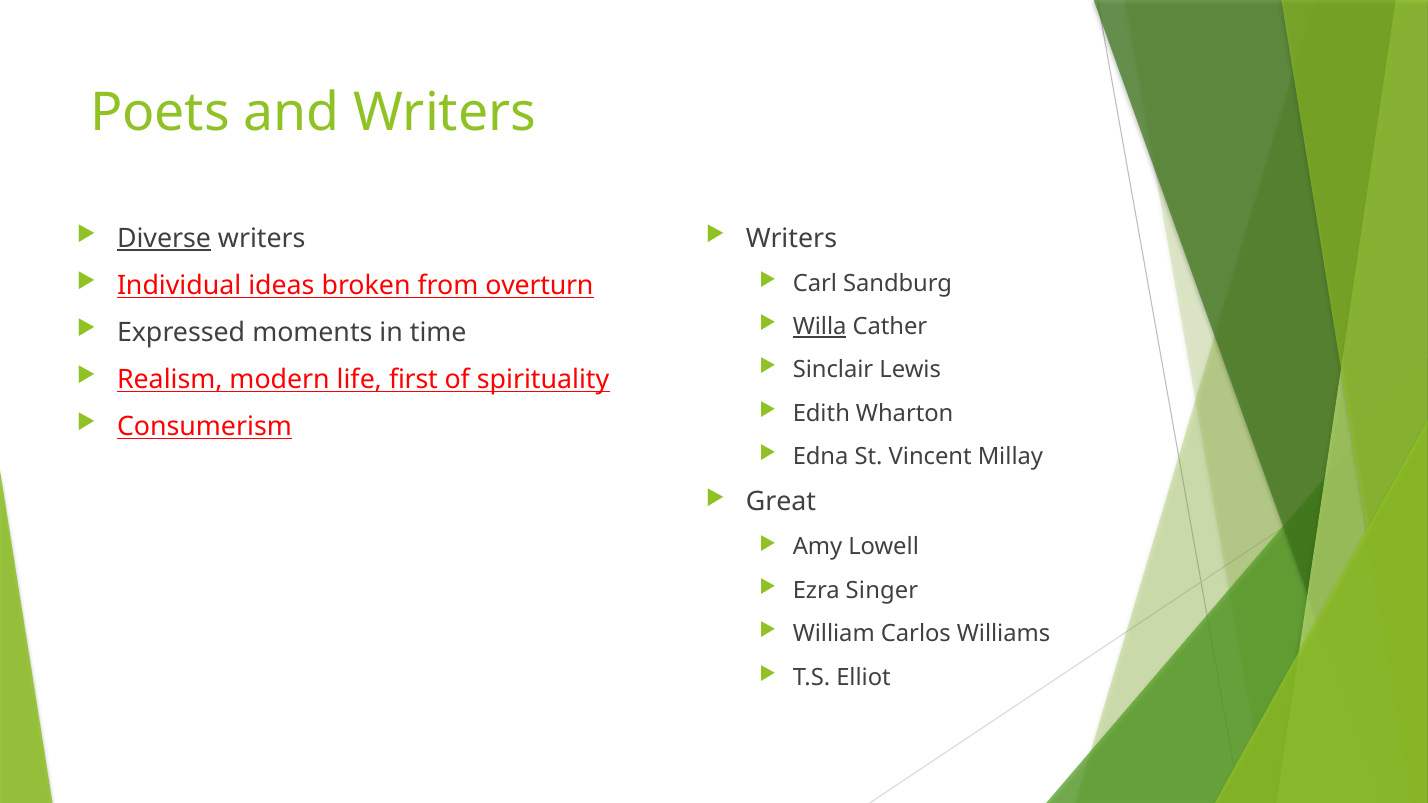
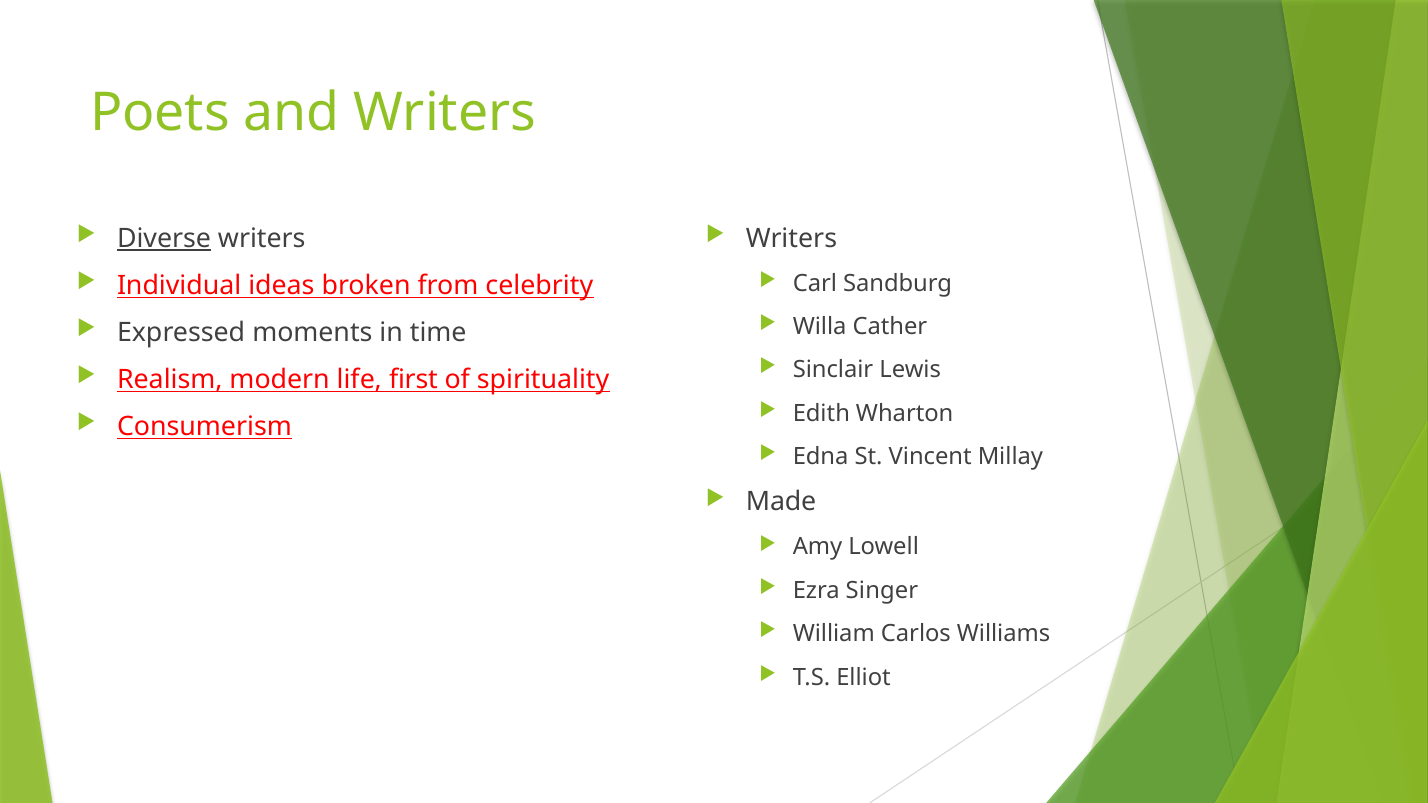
overturn: overturn -> celebrity (539, 285)
Willa underline: present -> none (820, 327)
Great: Great -> Made (781, 502)
